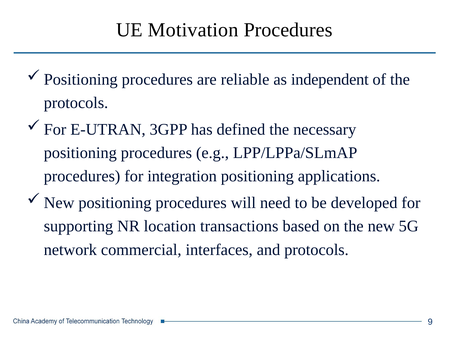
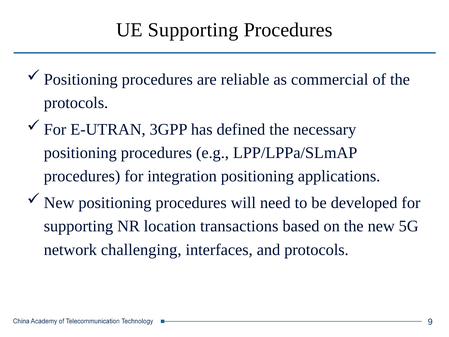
UE Motivation: Motivation -> Supporting (193, 30)
independent: independent -> commercial (330, 79)
commercial: commercial -> challenging (141, 250)
